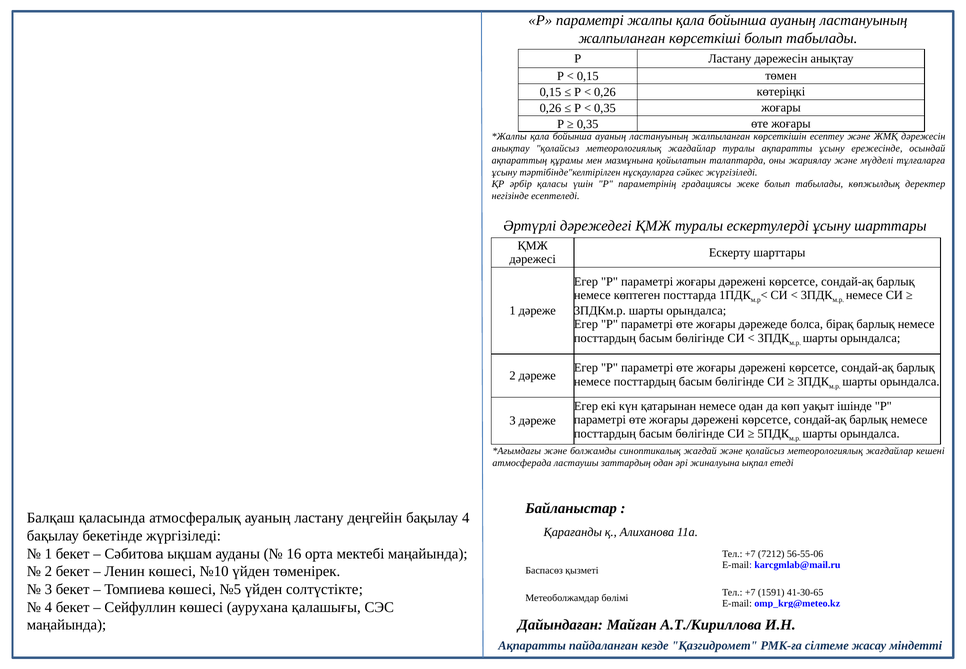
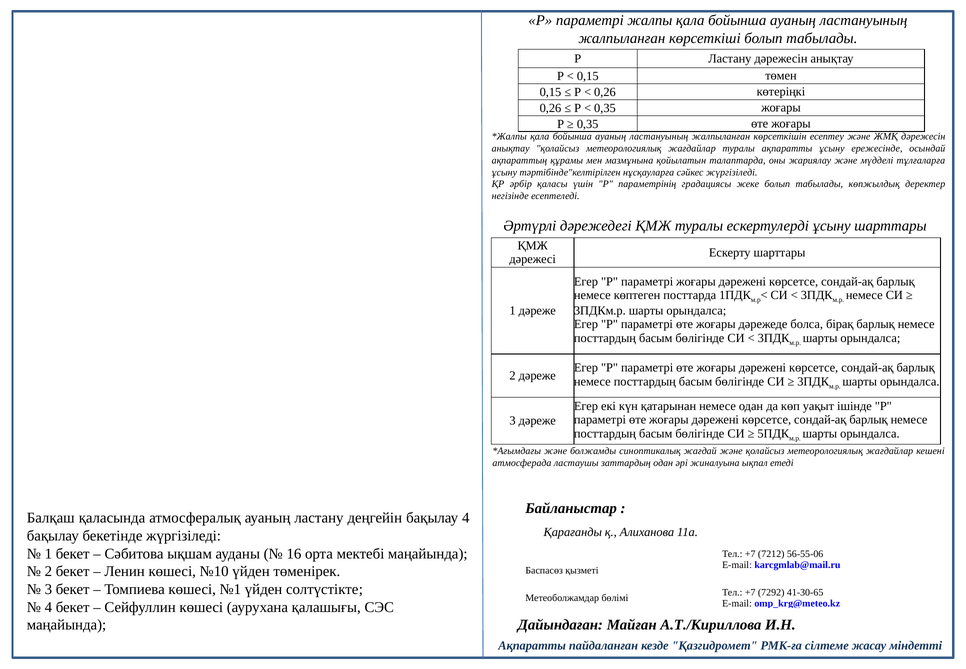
№5: №5 -> №1 (230, 589)
1591: 1591 -> 7292 (771, 592)
